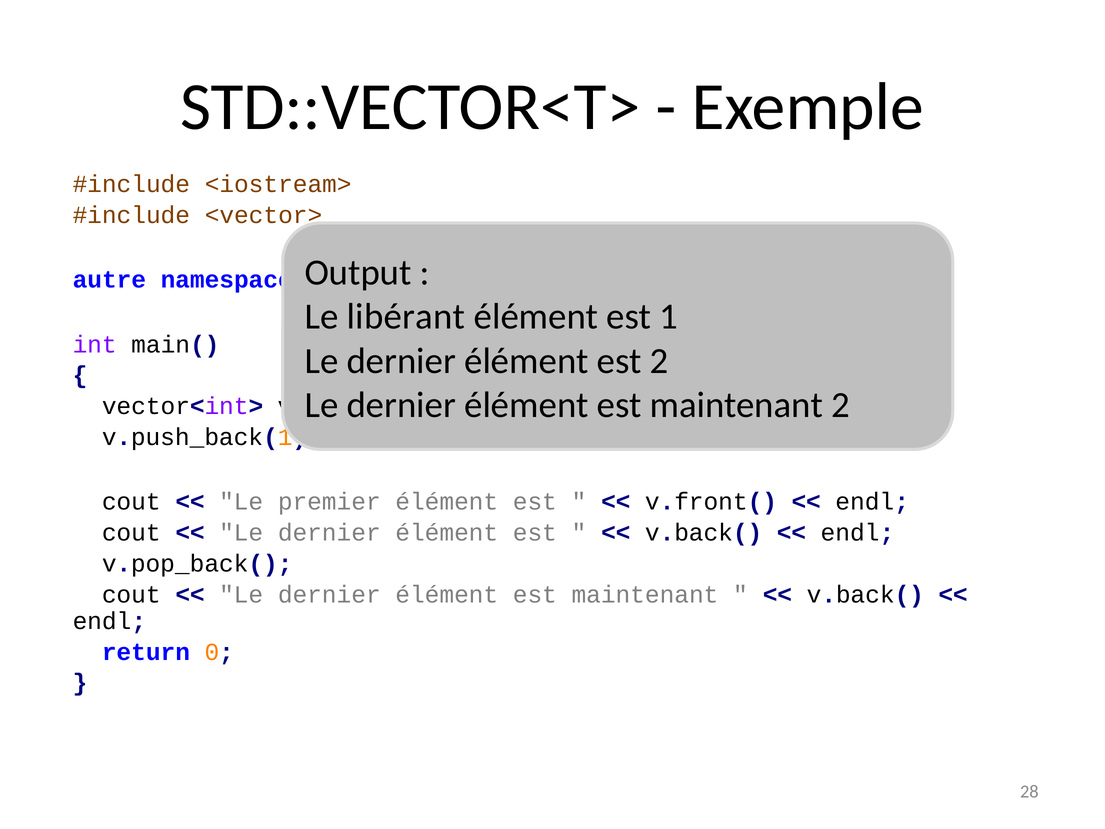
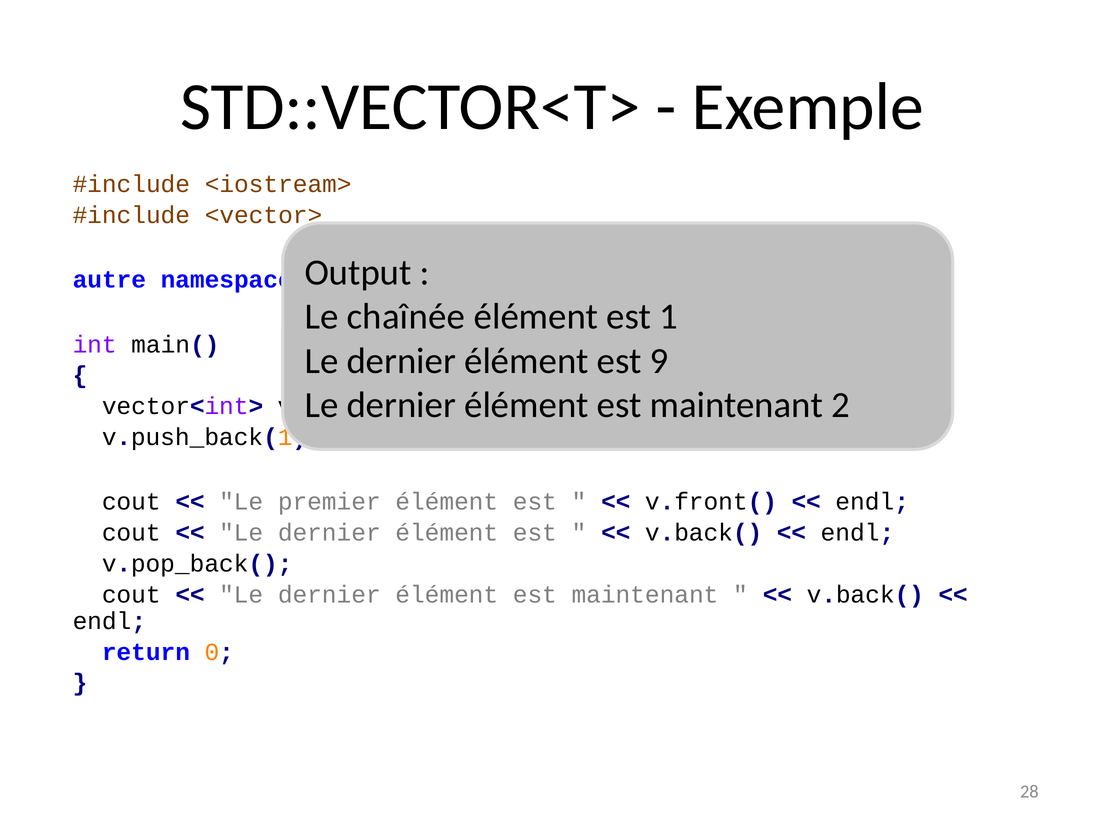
libérant: libérant -> chaînée (406, 317)
est 2: 2 -> 9 (659, 361)
